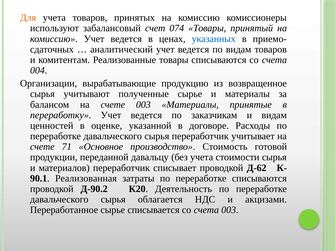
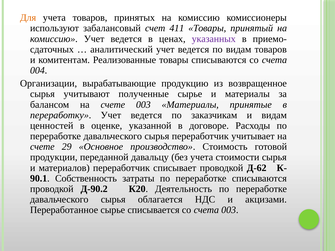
074: 074 -> 411 (177, 28)
указанных colour: blue -> purple (214, 39)
71: 71 -> 29 (67, 147)
Реализованная: Реализованная -> Собственность (86, 179)
